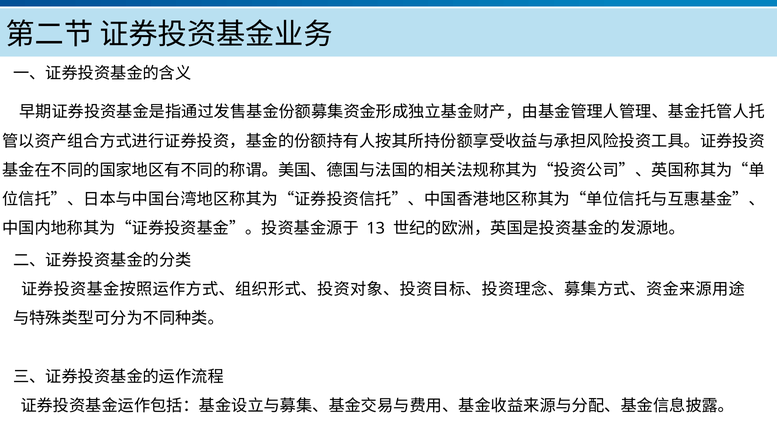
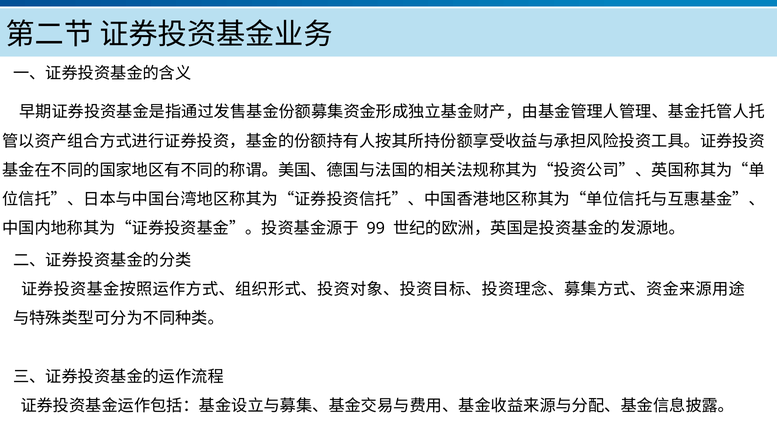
13: 13 -> 99 (376, 229)
